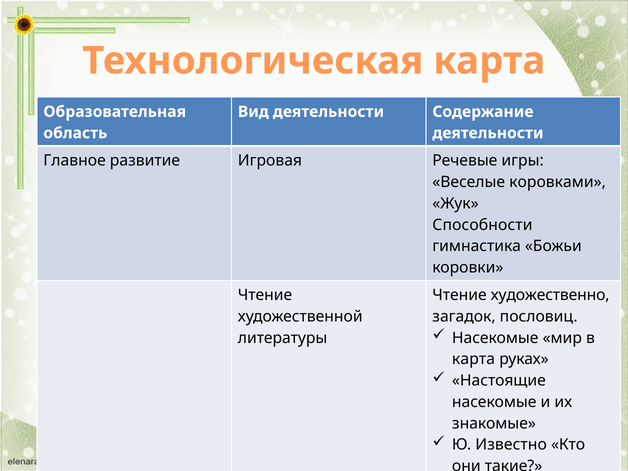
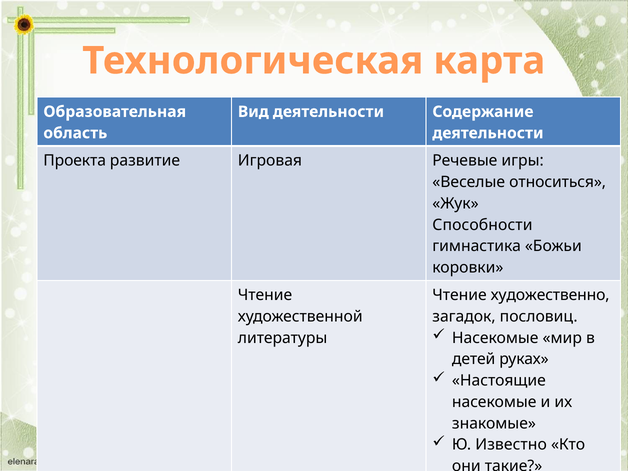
Главное: Главное -> Проекта (75, 161)
коровками: коровками -> относиться (558, 182)
карта: карта -> детей (474, 359)
